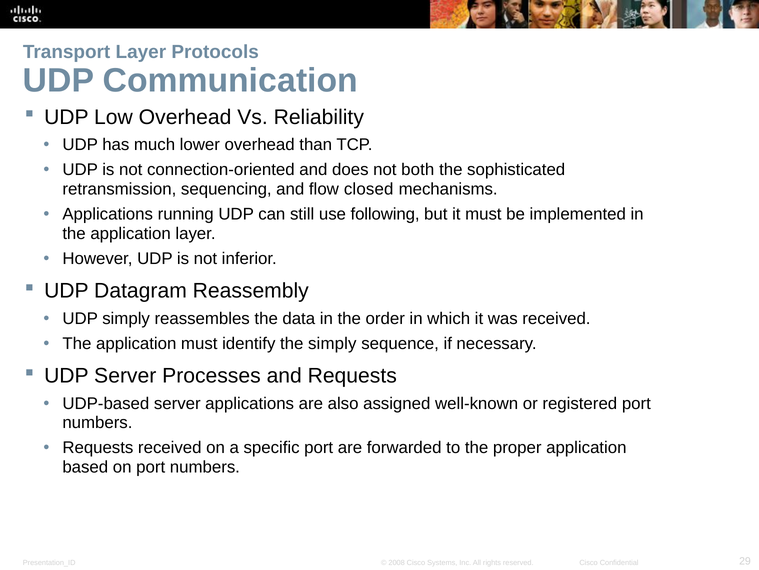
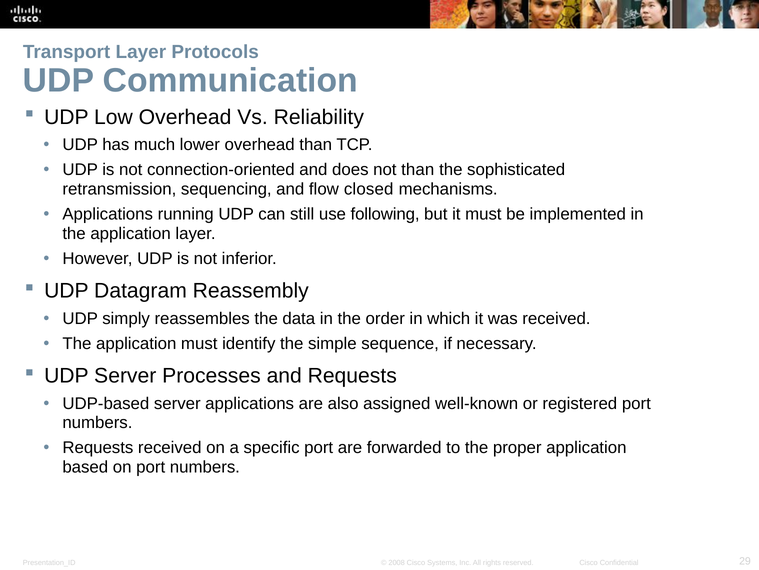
not both: both -> than (418, 170)
the simply: simply -> simple (332, 343)
